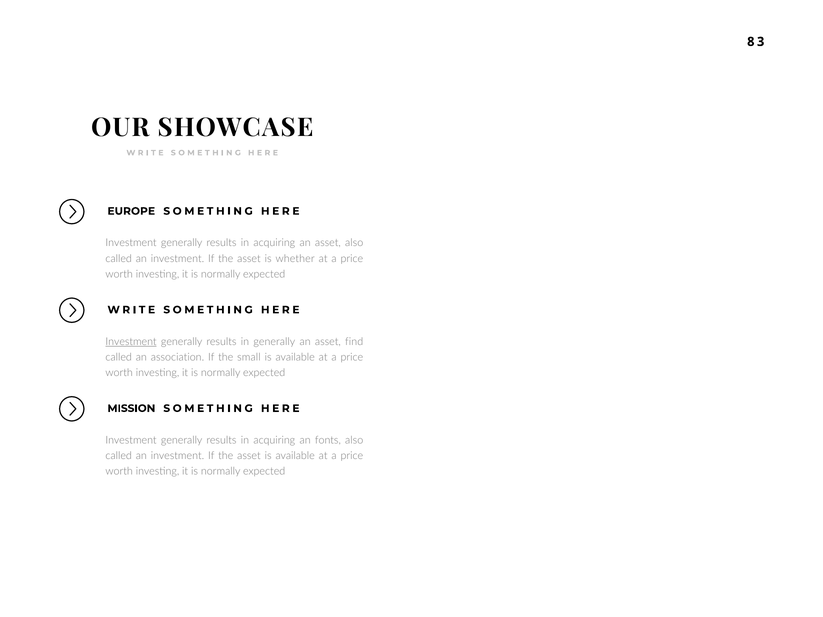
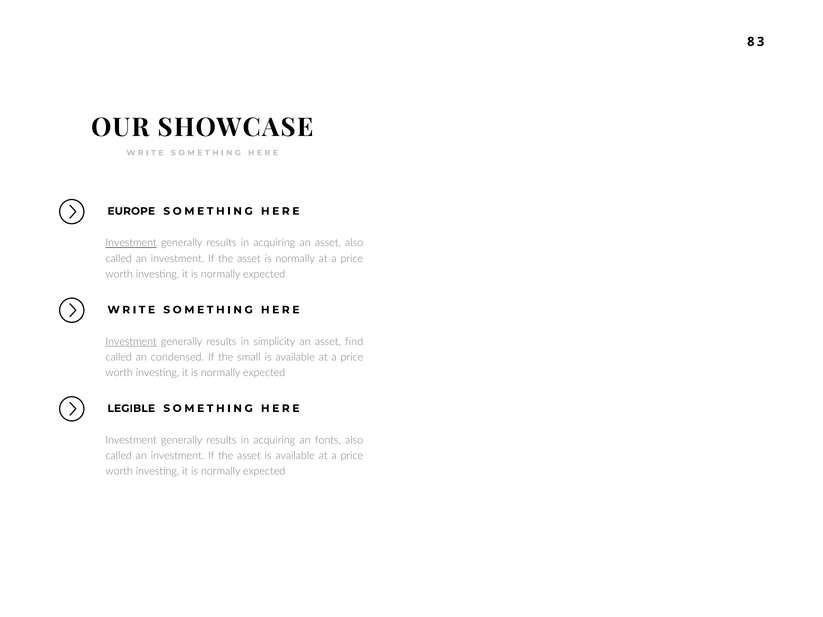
Investment underline: none -> present (131, 243)
asset is whether: whether -> normally (295, 259)
in generally: generally -> simplicity (274, 342)
association: association -> condensed (177, 357)
MISSION: MISSION -> LEGIBLE (131, 409)
